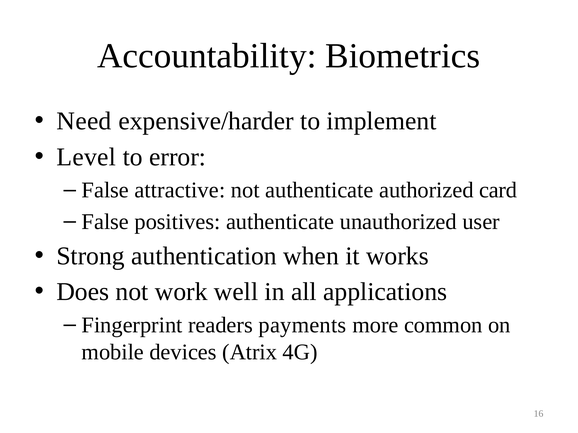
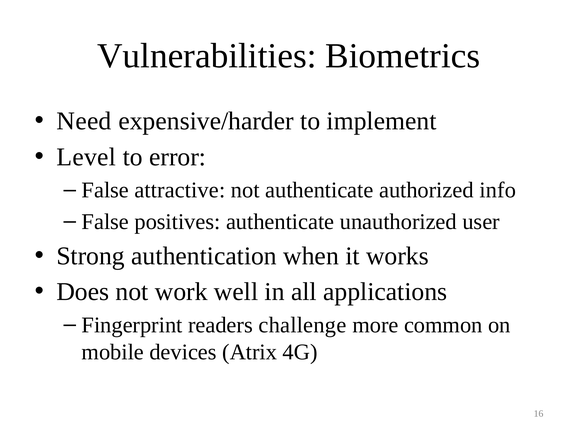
Accountability: Accountability -> Vulnerabilities (207, 56)
card: card -> info (498, 190)
payments: payments -> challenge (302, 325)
